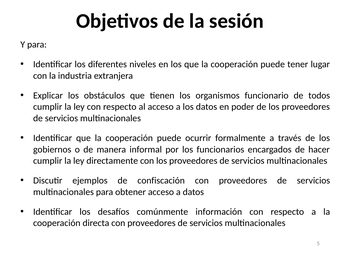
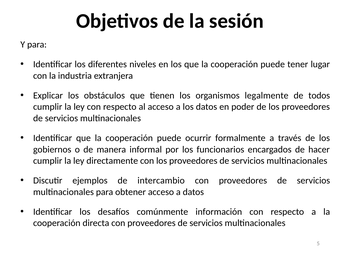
funcionario: funcionario -> legalmente (267, 96)
confiscación: confiscación -> intercambio (161, 181)
